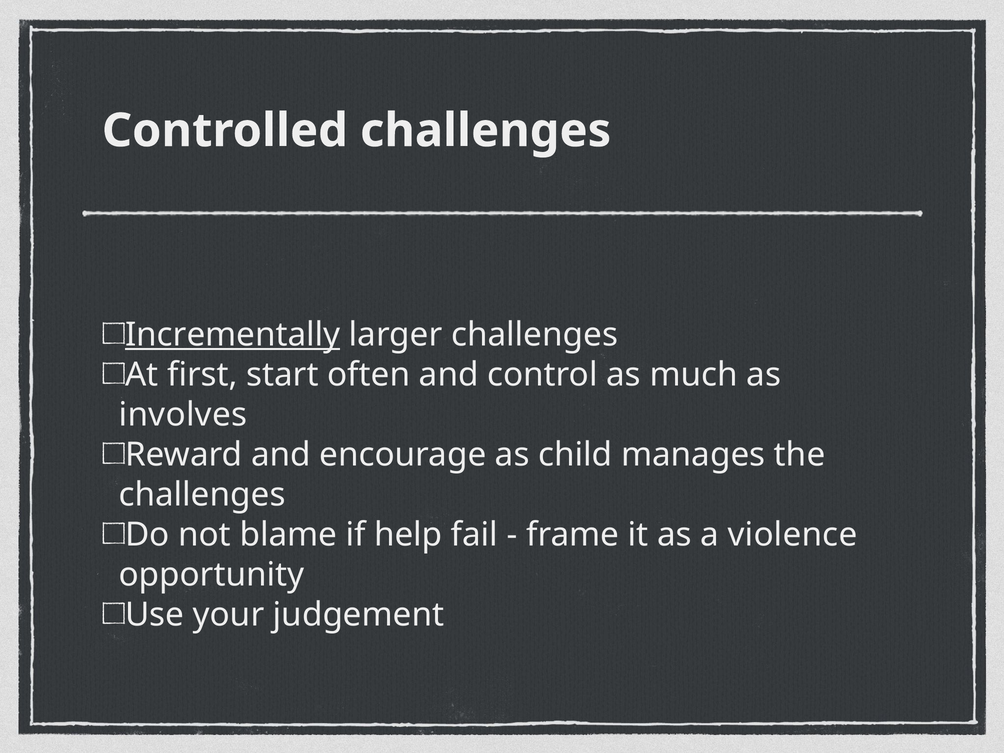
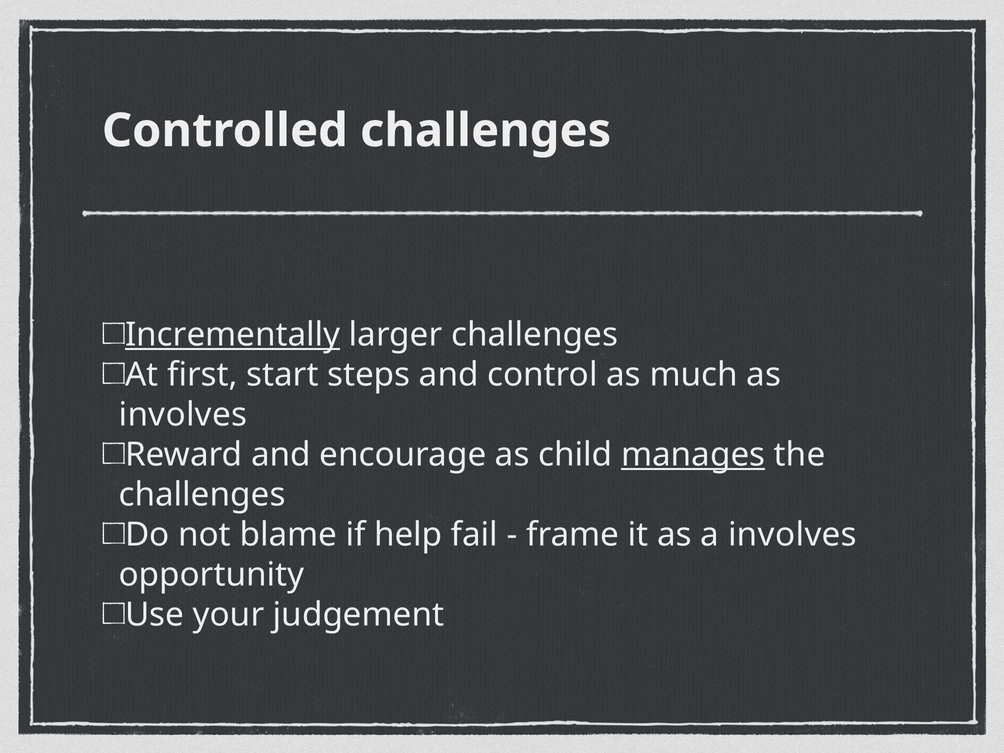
often: often -> steps (369, 375)
manages underline: none -> present (693, 455)
a violence: violence -> involves (792, 535)
